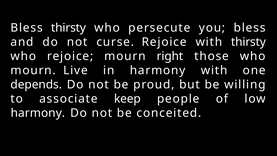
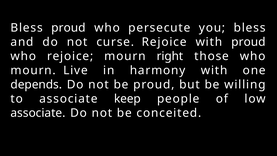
Bless thirsty: thirsty -> proud (68, 28)
with thirsty: thirsty -> proud (248, 42)
harmony: harmony -> associate (38, 113)
